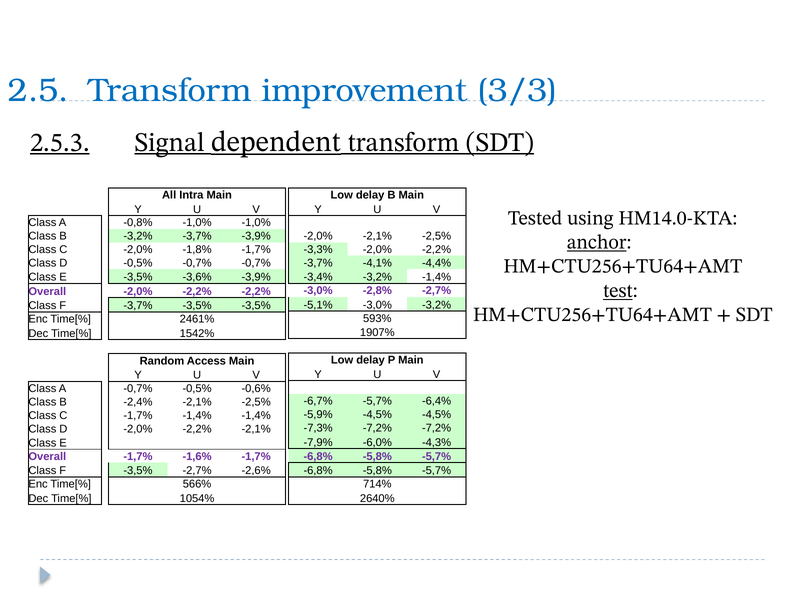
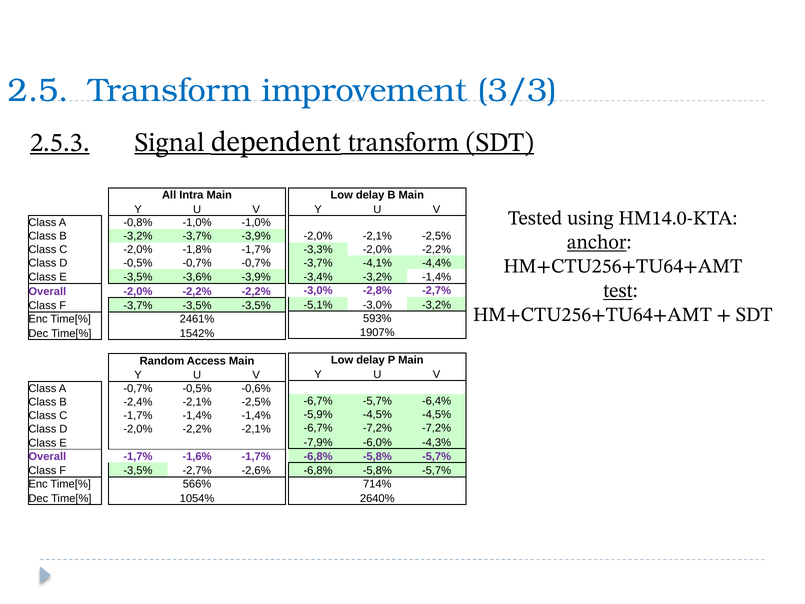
-7,3%: -7,3% -> -6,7% (318, 428)
